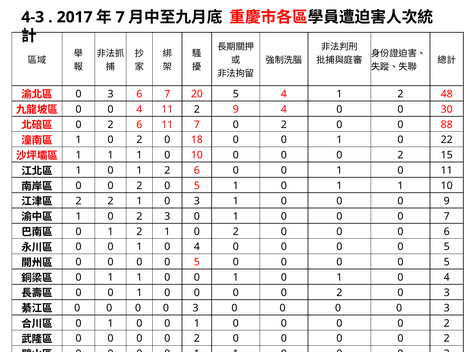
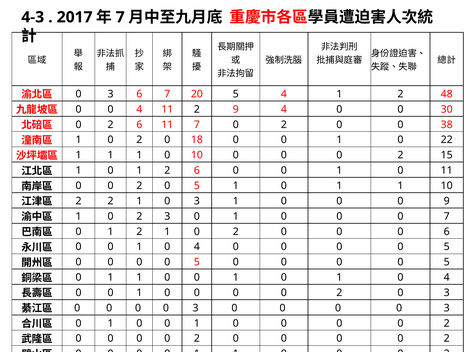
88: 88 -> 38 (447, 125)
